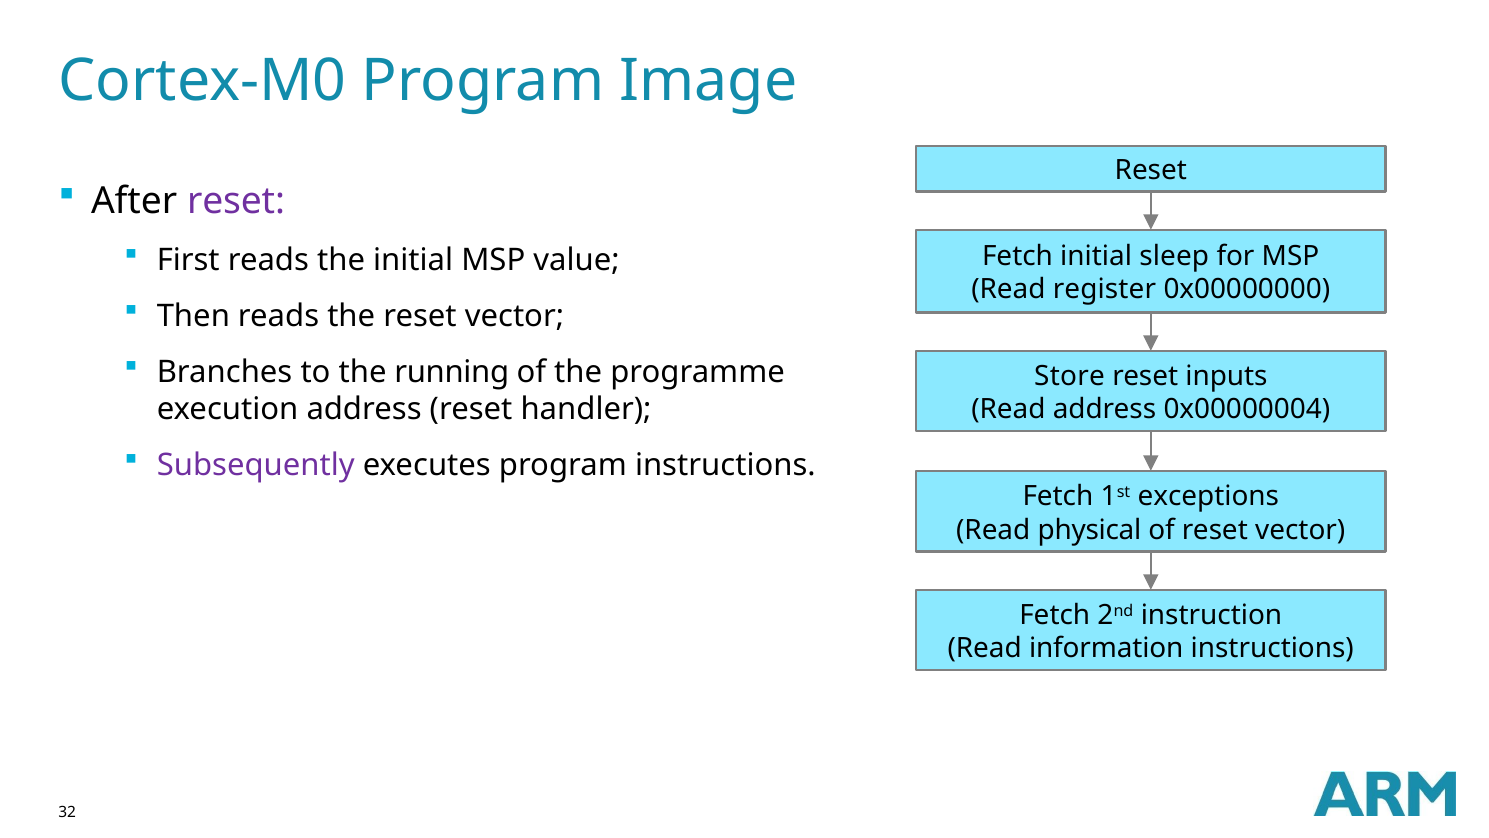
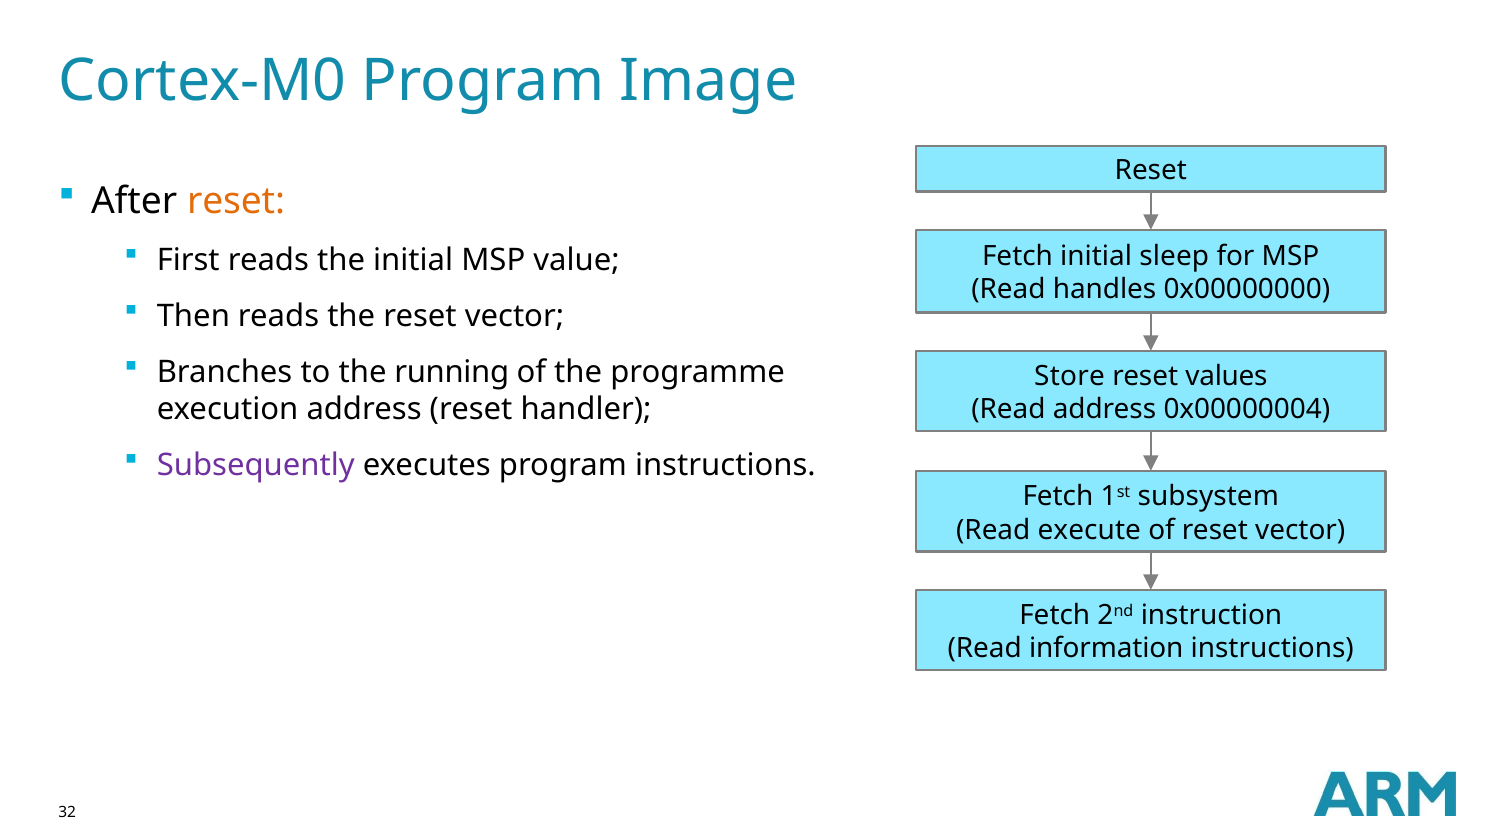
reset colour: purple -> orange (236, 201)
register: register -> handles (1105, 290)
inputs: inputs -> values (1227, 376)
exceptions: exceptions -> subsystem (1208, 496)
physical: physical -> execute (1089, 530)
